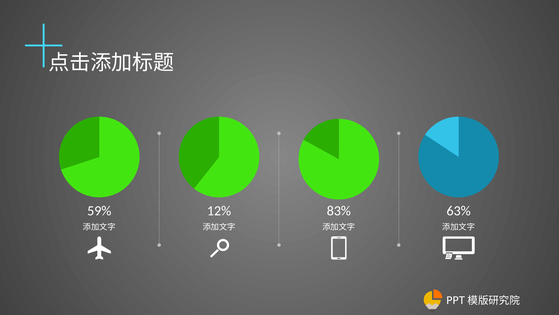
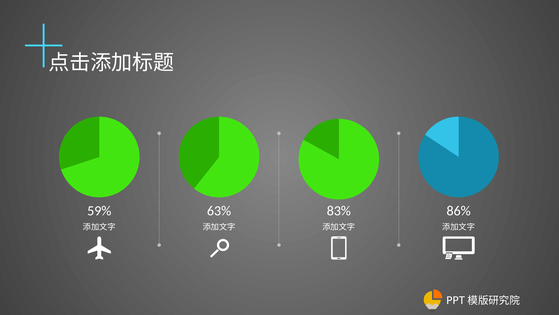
12%: 12% -> 63% (219, 211)
63%: 63% -> 86% (459, 211)
